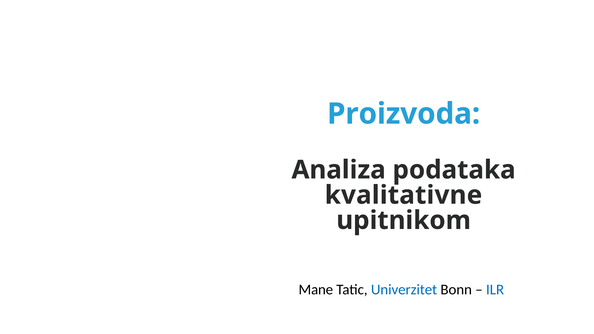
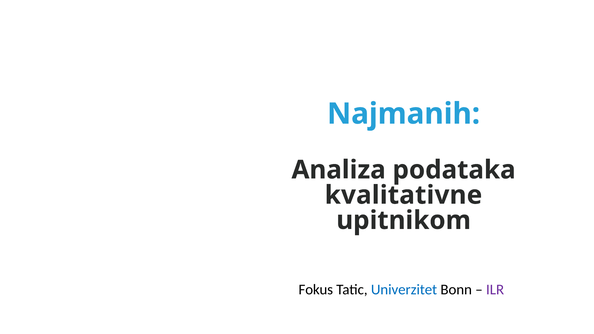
Proizvoda: Proizvoda -> Najmanih (404, 114)
Mane: Mane -> Fokus (316, 290)
ILR colour: blue -> purple (495, 290)
